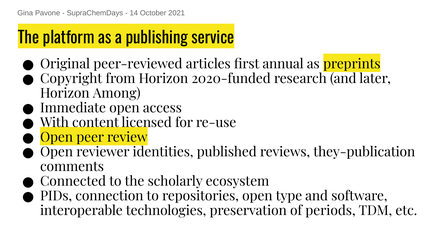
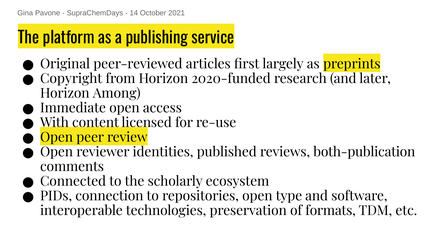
annual: annual -> largely (283, 64)
they-publication: they-publication -> both-publication (364, 152)
periods: periods -> formats (331, 211)
